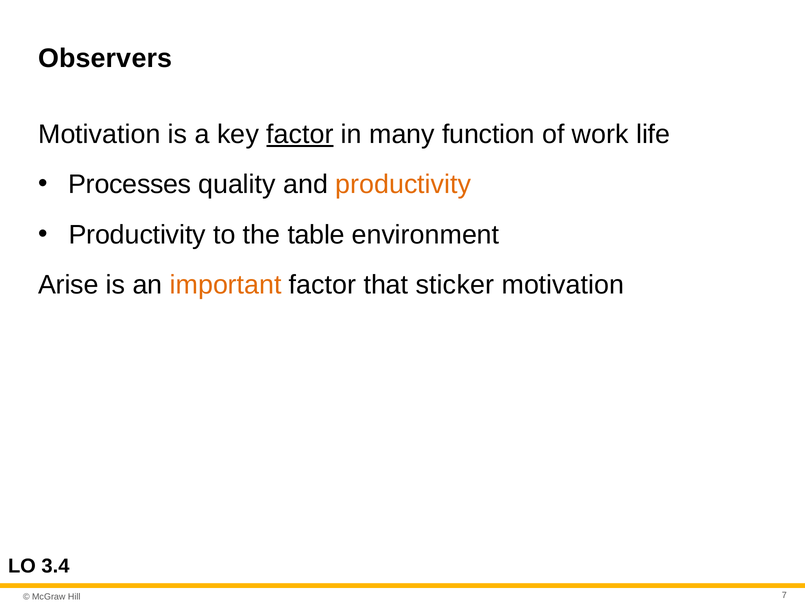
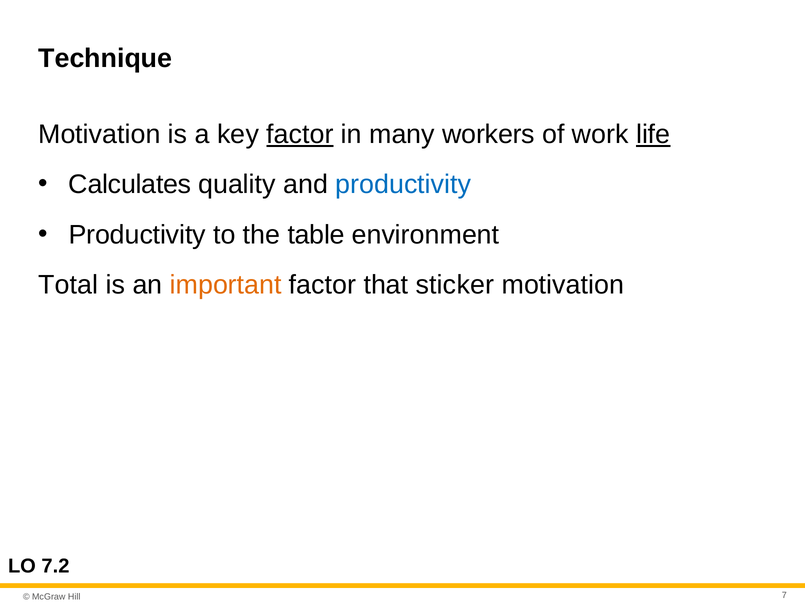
Observers: Observers -> Technique (105, 59)
function: function -> workers (489, 134)
life underline: none -> present (653, 134)
Processes: Processes -> Calculates (130, 184)
productivity colour: orange -> blue (403, 184)
Arise: Arise -> Total (68, 285)
3.4: 3.4 -> 7.2 (55, 566)
